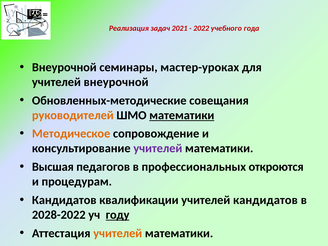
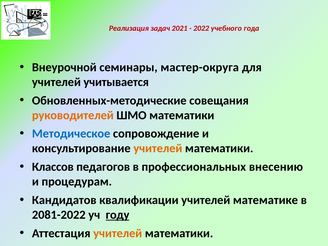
мастер-уроках: мастер-уроках -> мастер-округа (200, 67)
учителей внеурочной: внеурочной -> учитывается (116, 82)
математики underline: present -> none (182, 115)
Методическое colour: orange -> blue (71, 134)
учителей colour: purple -> orange (158, 148)
Высшая: Высшая -> Классов (53, 167)
откроются: откроются -> внесению (276, 167)
учителей кандидатов: кандидатов -> математике (265, 200)
2028-2022: 2028-2022 -> 2081-2022 (59, 215)
